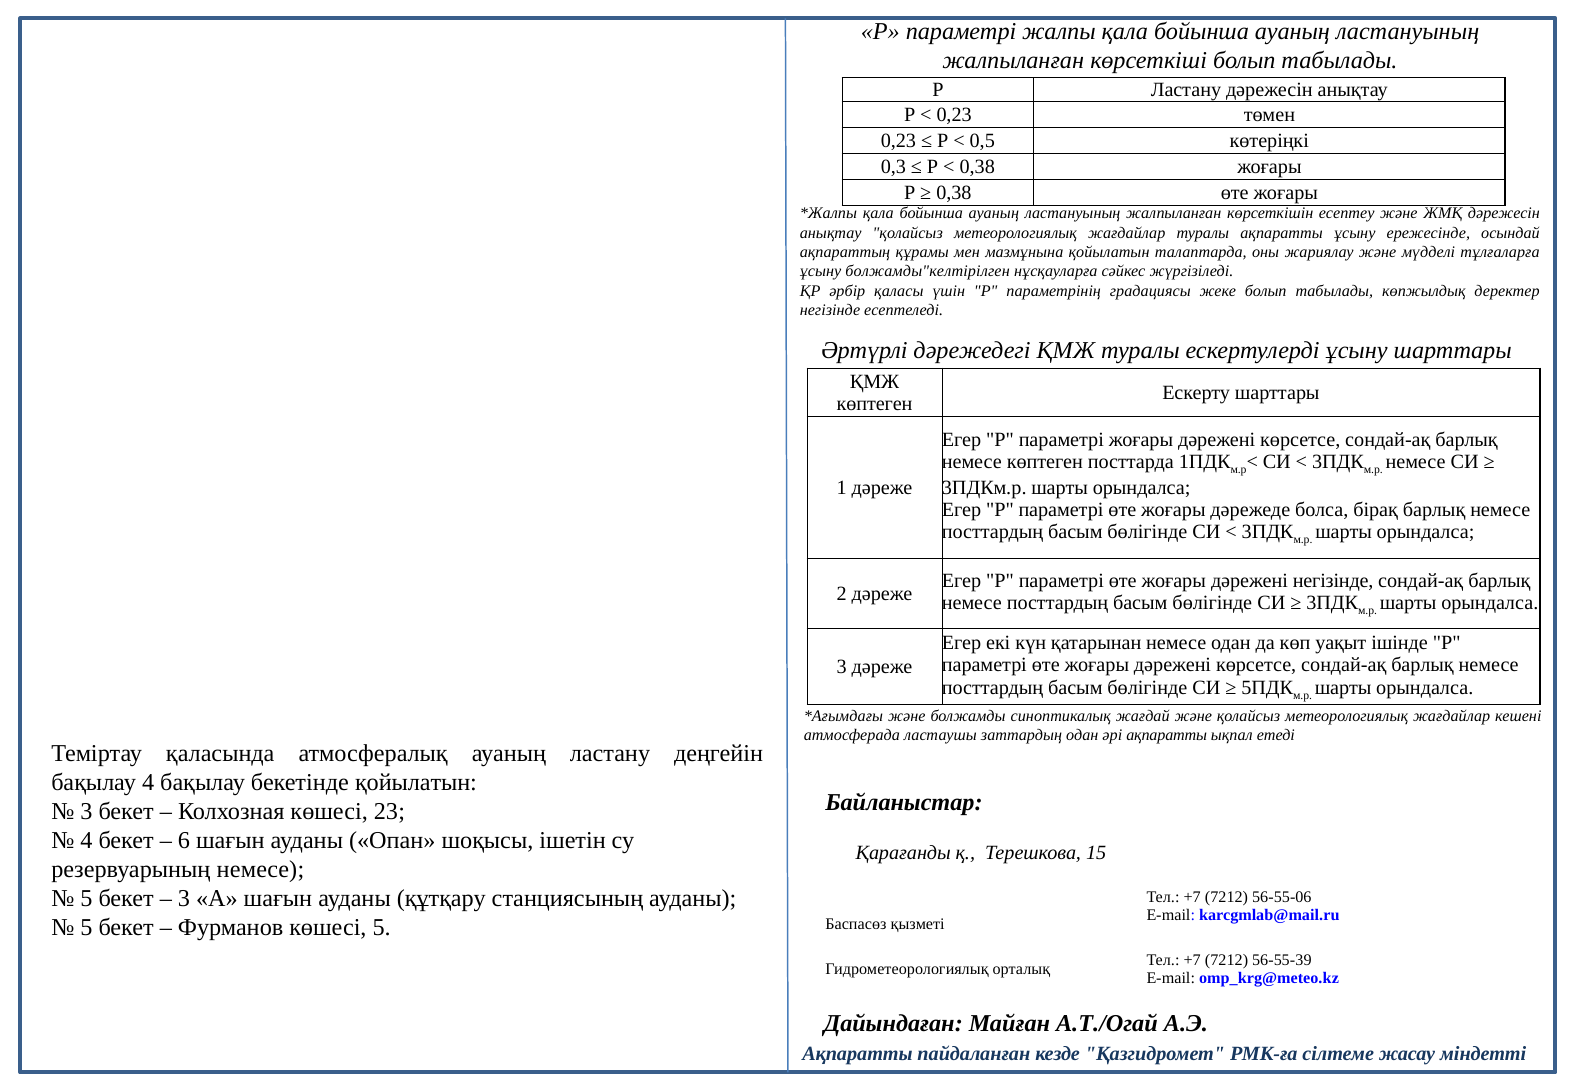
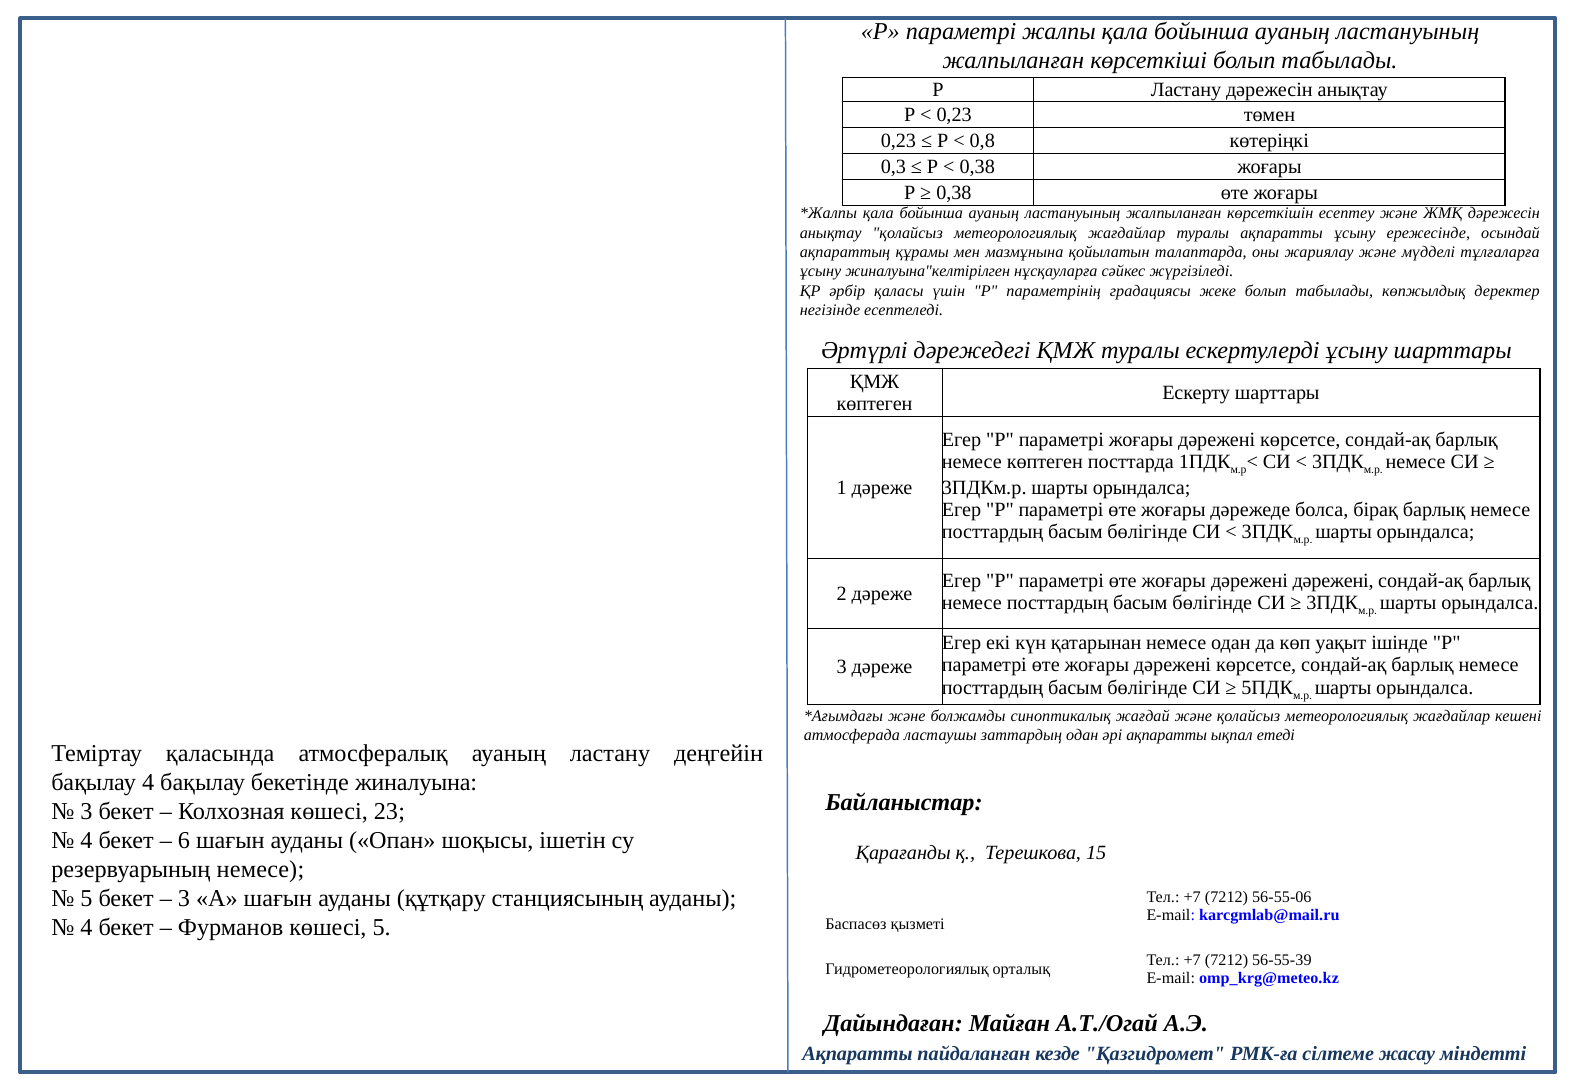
0,5: 0,5 -> 0,8 (982, 141)
болжамды"келтірілген: болжамды"келтірілген -> жиналуына"келтірілген (928, 271)
дәрежені негізінде: негізінде -> дәрежені (1333, 581)
бекетінде қойылатын: қойылатын -> жиналуына (416, 782)
5: 5 -> 4 (86, 928)
